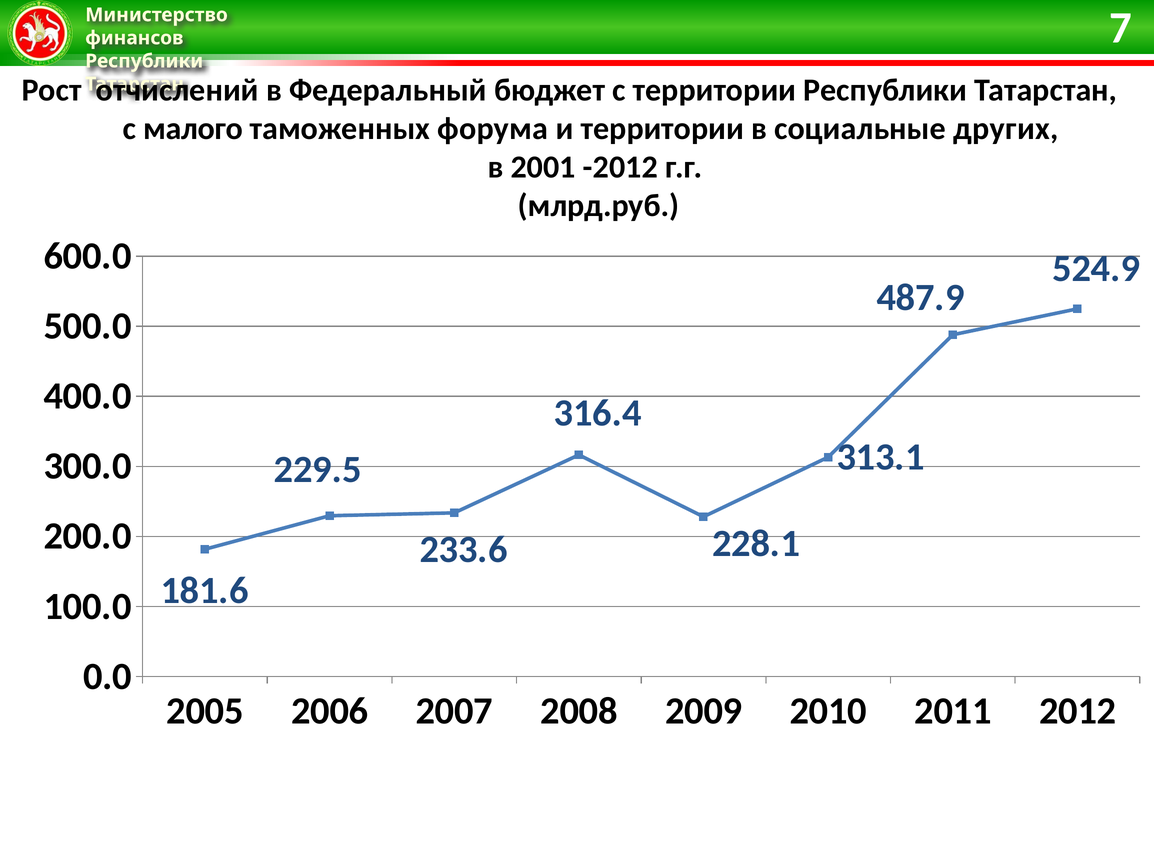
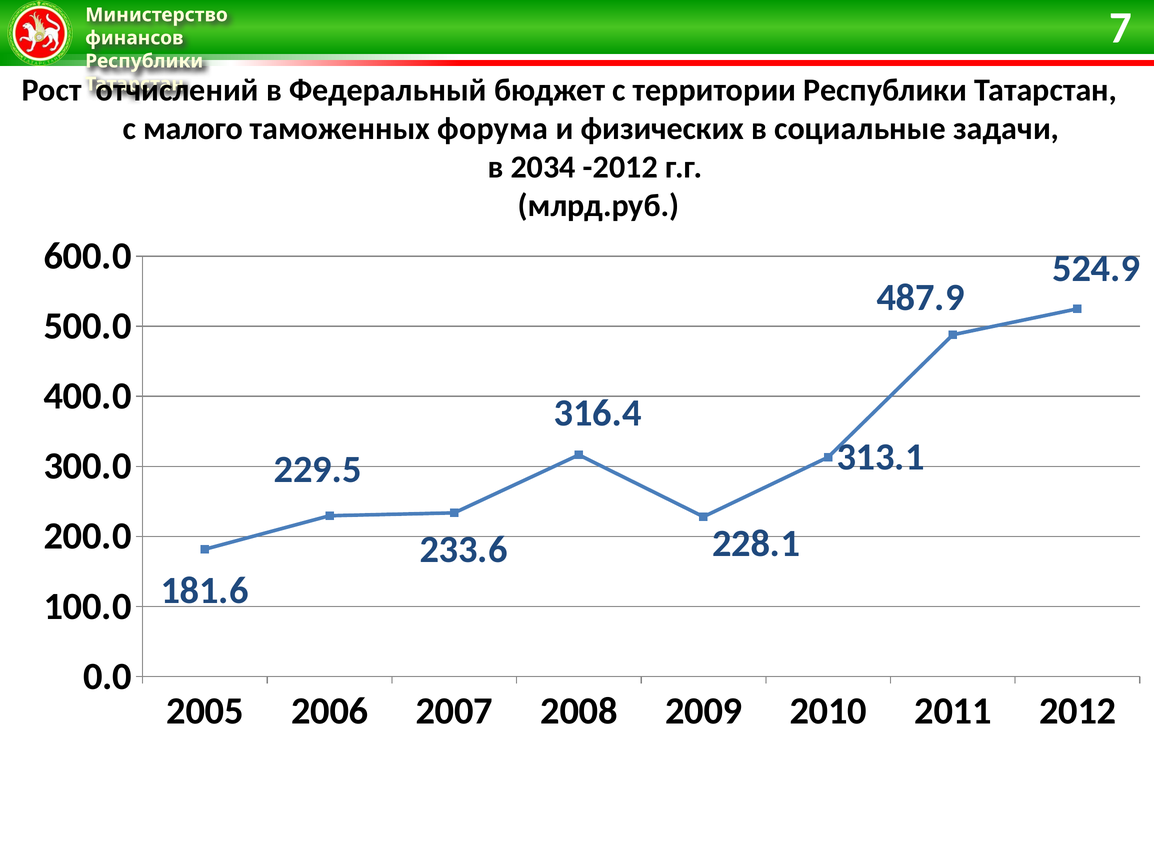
и территории: территории -> физических (662, 129)
других: других -> задачи (1006, 129)
2001: 2001 -> 2034 (543, 167)
